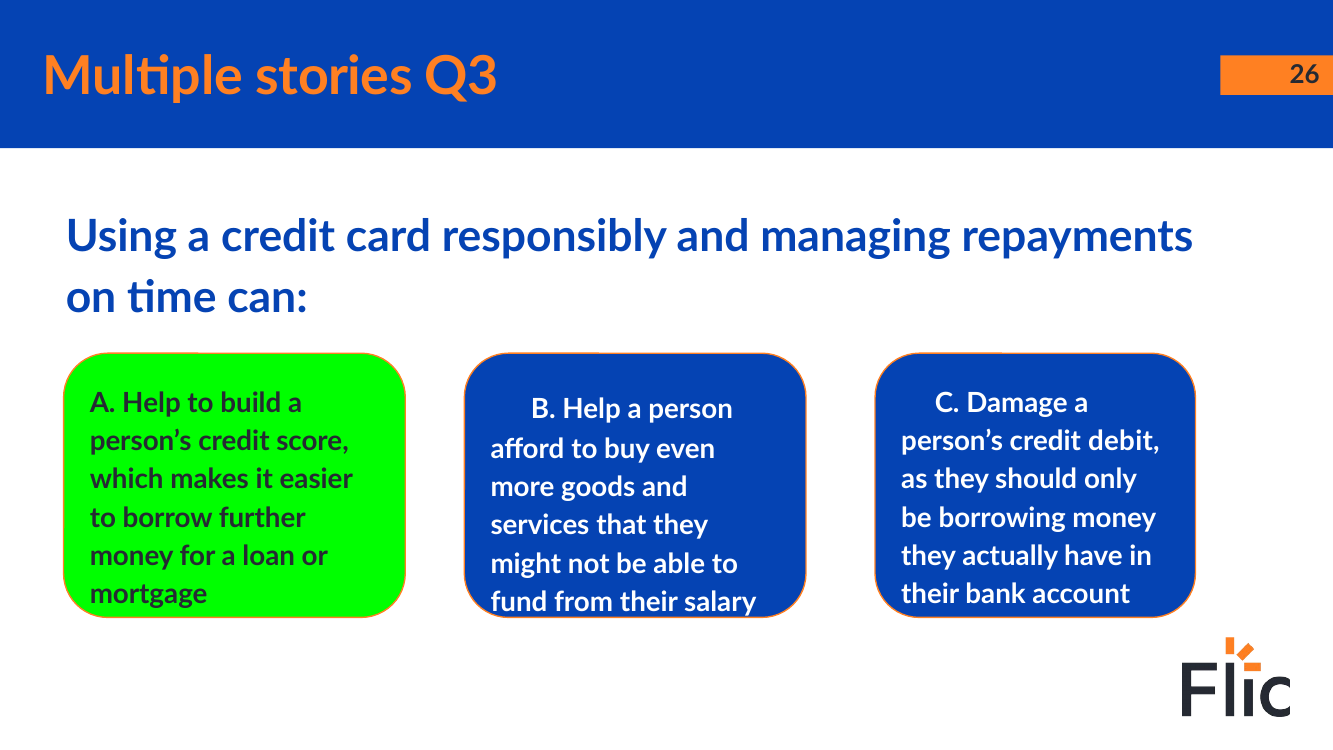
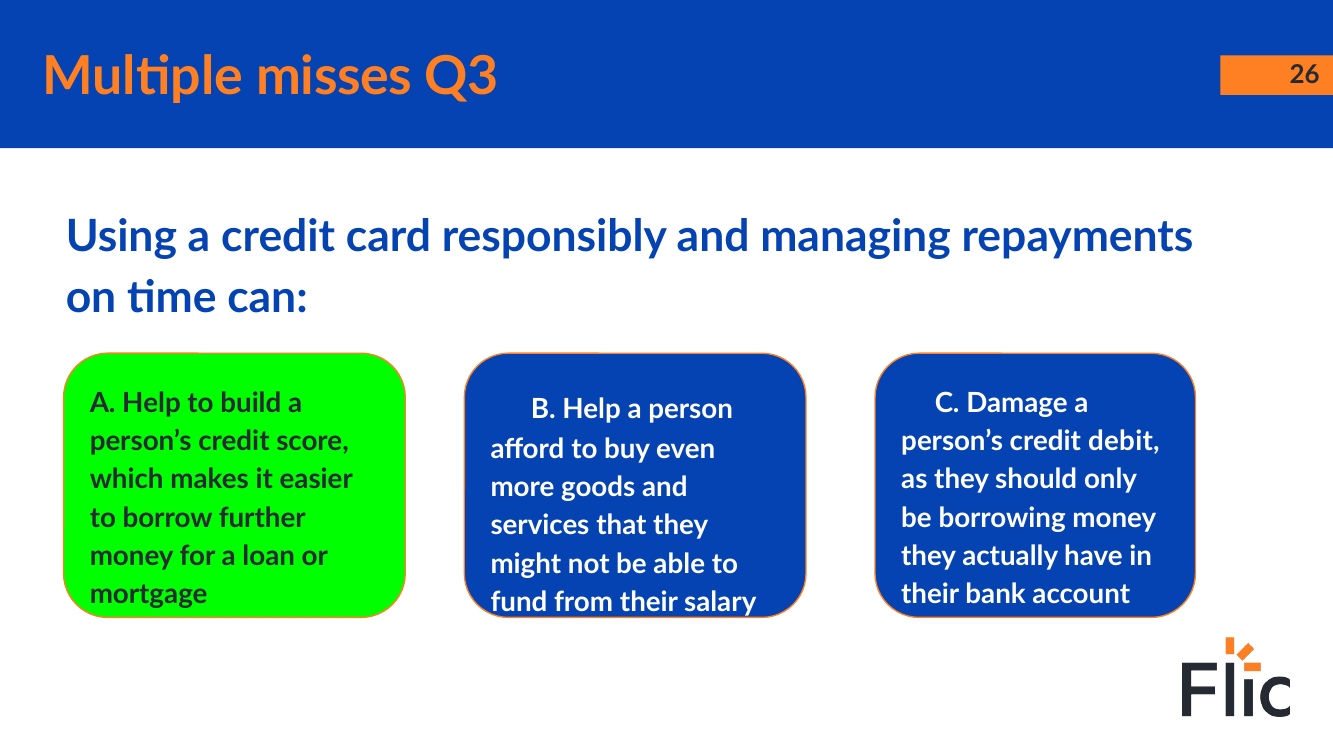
stories: stories -> misses (334, 77)
